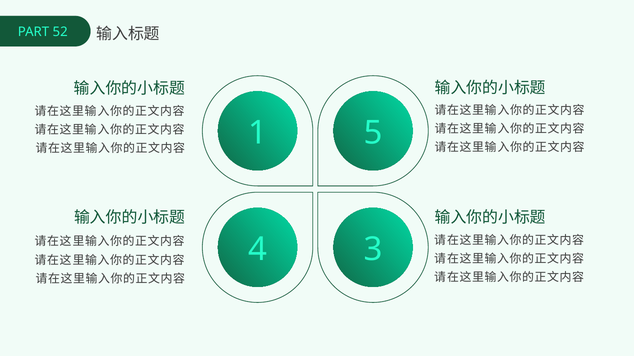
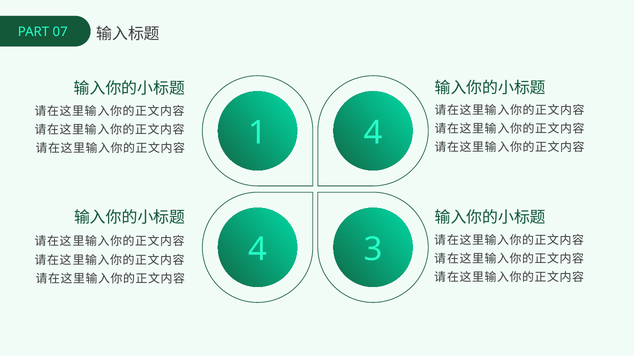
52: 52 -> 07 (60, 32)
1 5: 5 -> 4 (373, 133)
